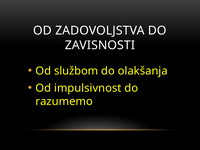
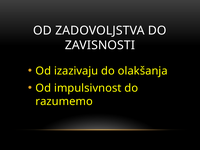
službom: službom -> izazivaju (76, 71)
